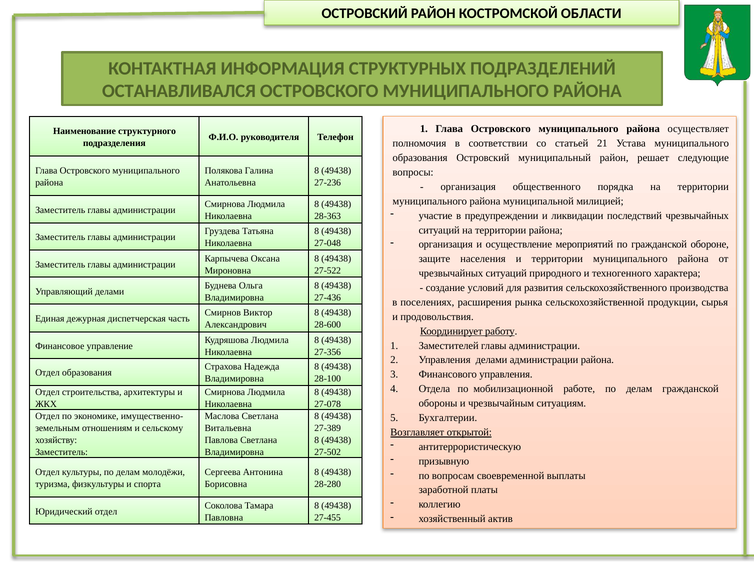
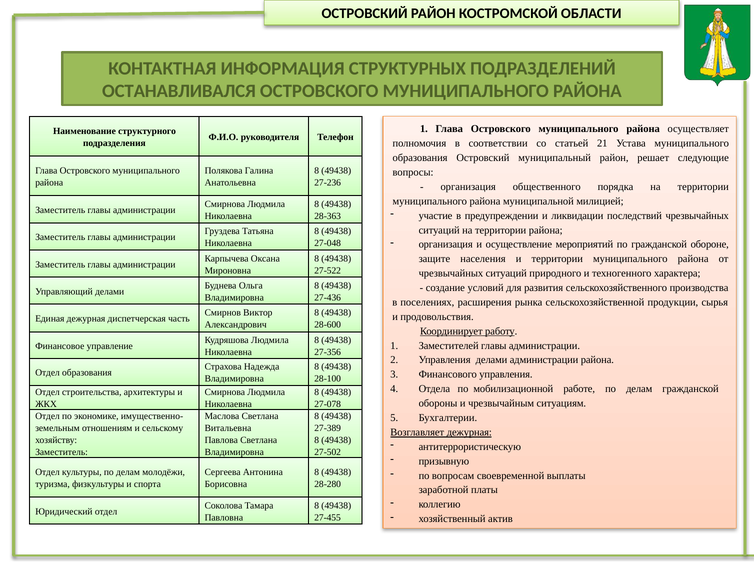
Возглавляет открытой: открытой -> дежурная (469, 433)
